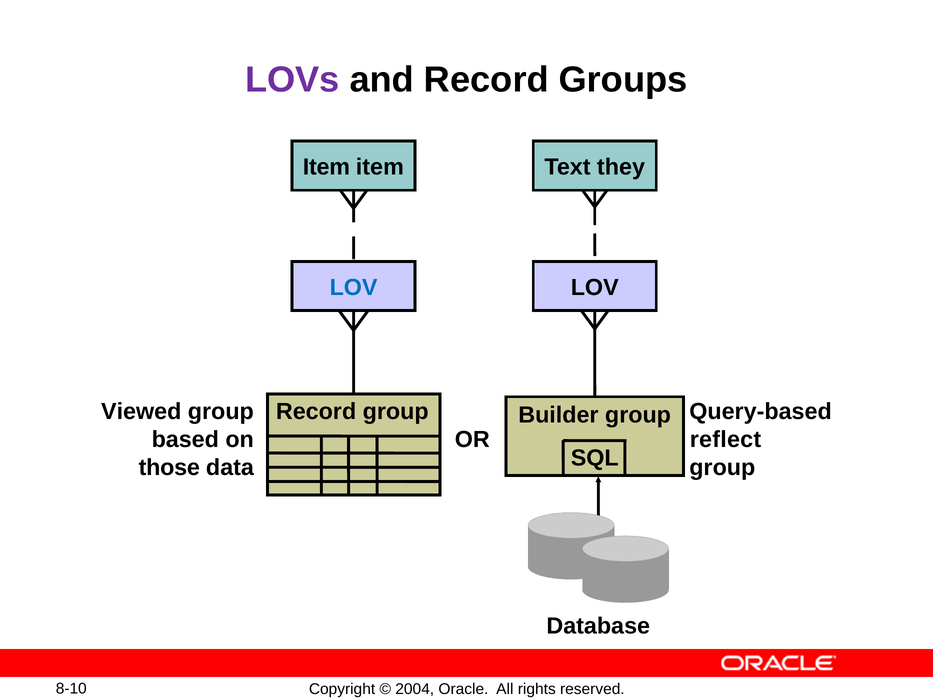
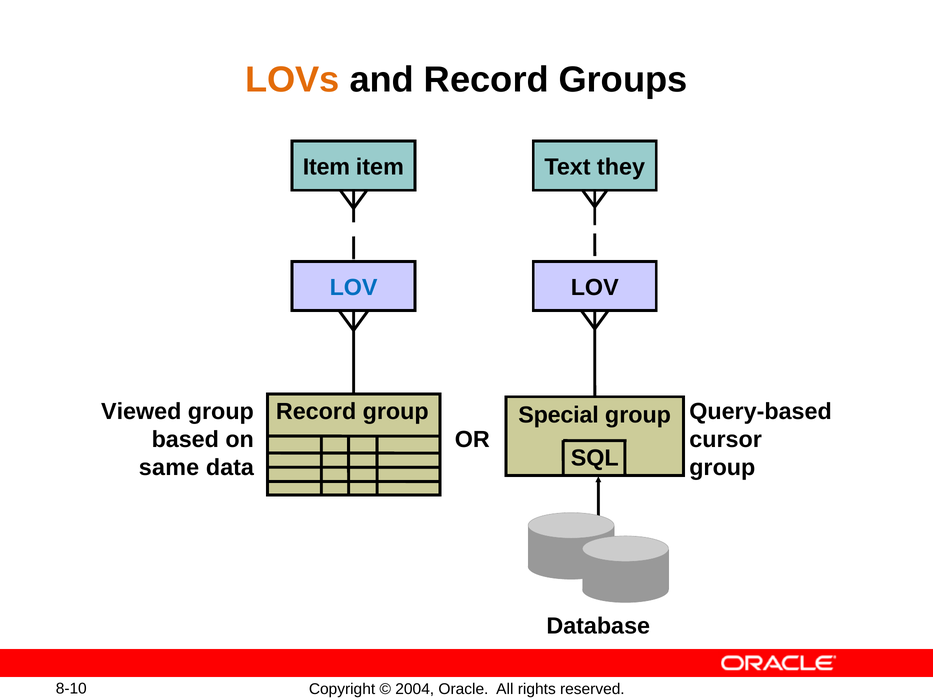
LOVs colour: purple -> orange (292, 80)
Builder: Builder -> Special (559, 416)
reflect: reflect -> cursor (726, 440)
those: those -> same (169, 468)
